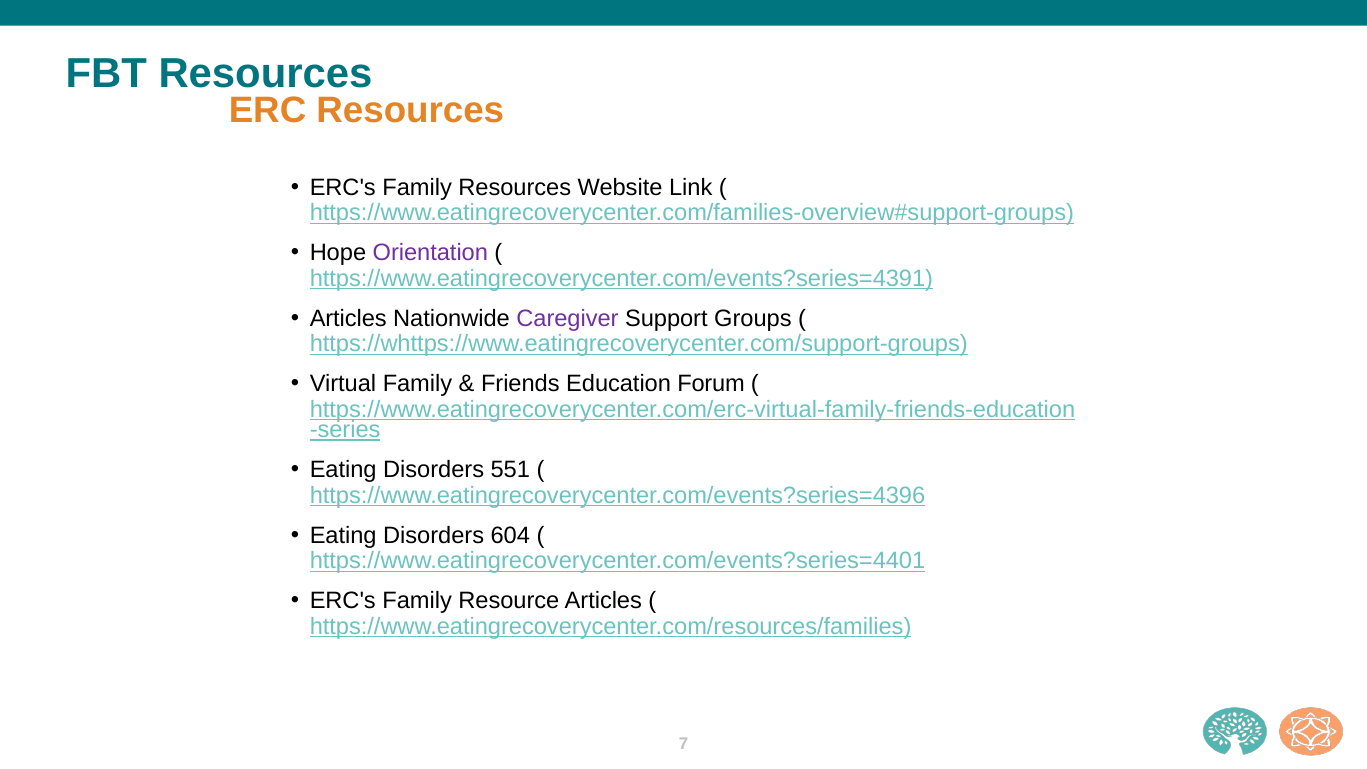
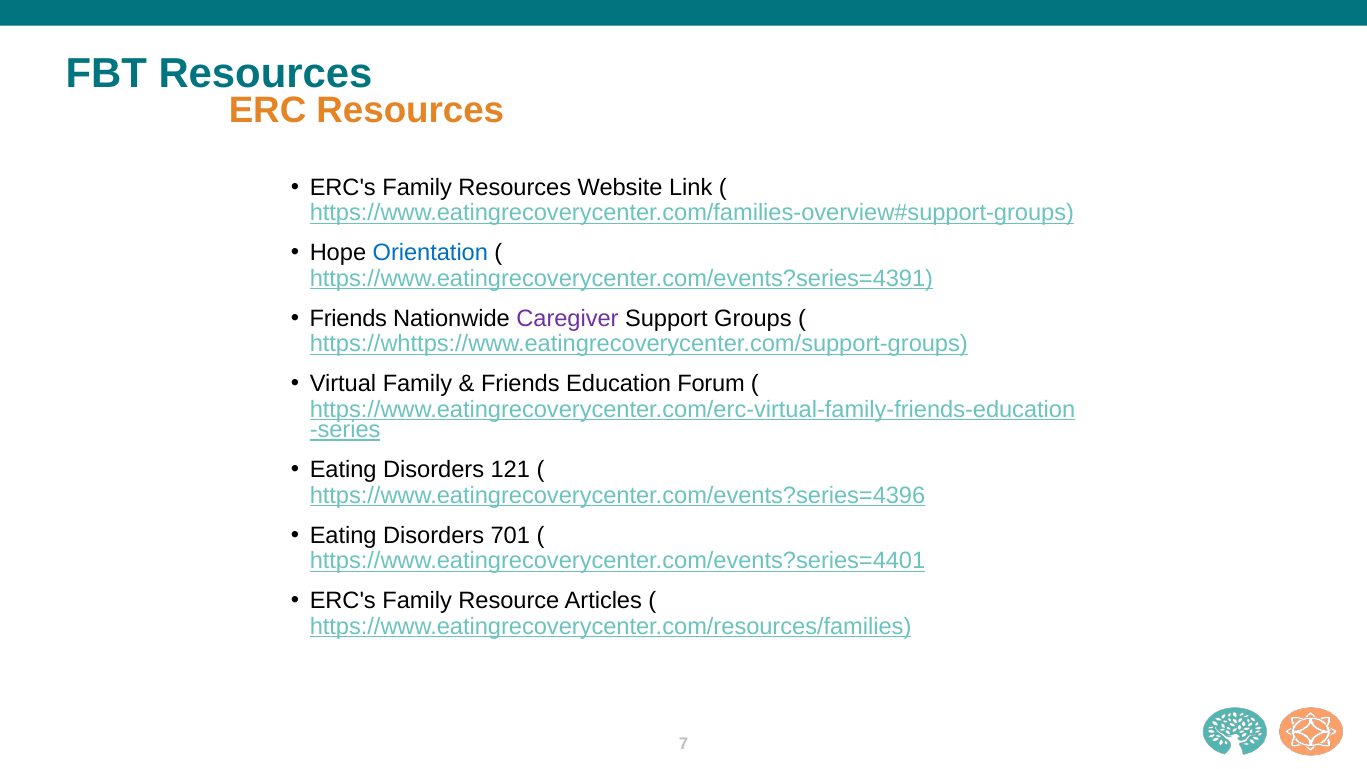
Orientation colour: purple -> blue (430, 253)
Articles: Articles -> Friends (348, 318)
551: 551 -> 121 (510, 470)
604: 604 -> 701 (510, 535)
